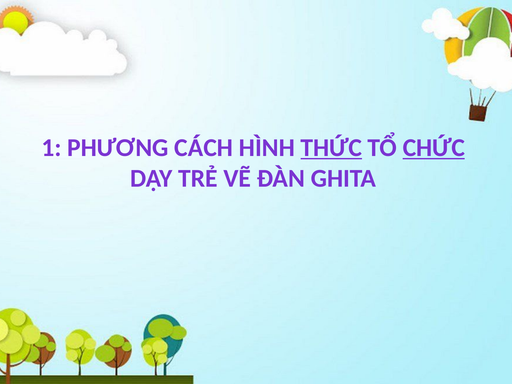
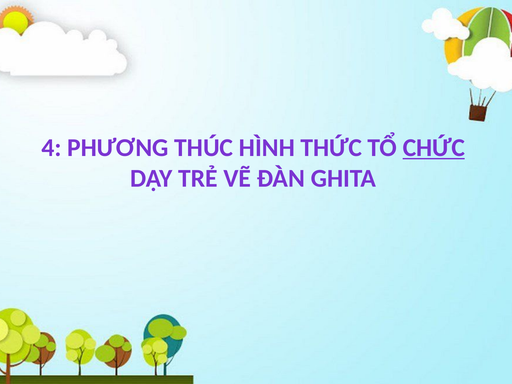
1: 1 -> 4 (51, 148)
CÁCH: CÁCH -> THÚC (204, 148)
THỨC underline: present -> none (331, 148)
